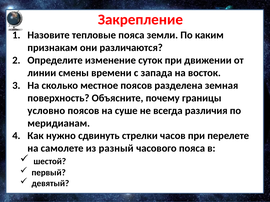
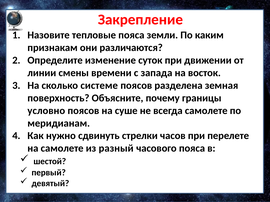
местное: местное -> системе (99, 86)
всегда различия: различия -> самолете (206, 111)
